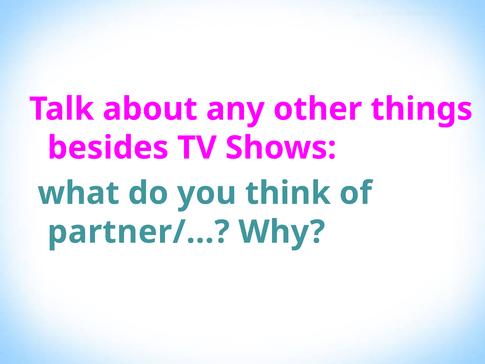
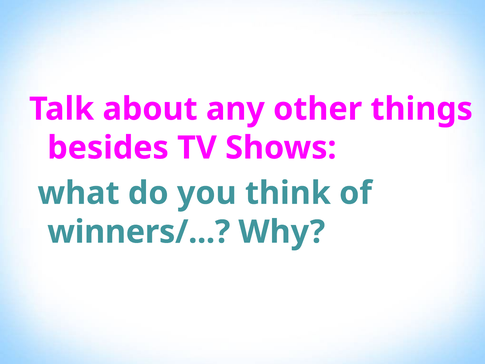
partner/: partner/ -> winners/ (139, 232)
